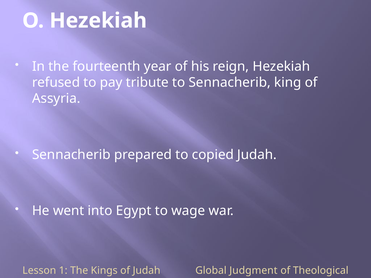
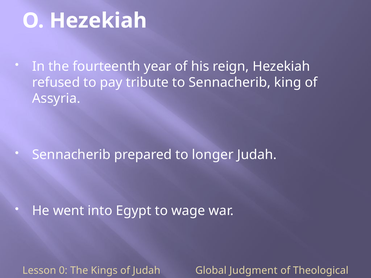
copied: copied -> longer (213, 155)
1: 1 -> 0 (63, 271)
